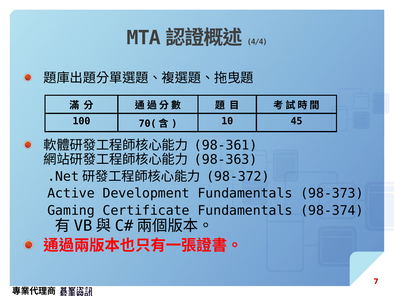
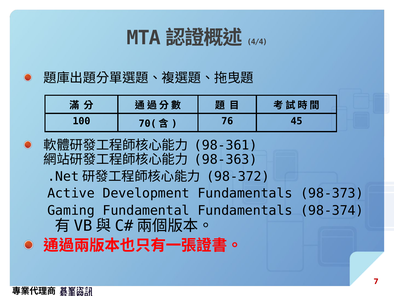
10: 10 -> 76 (227, 121)
Certificate: Certificate -> Fundamental (146, 210)
